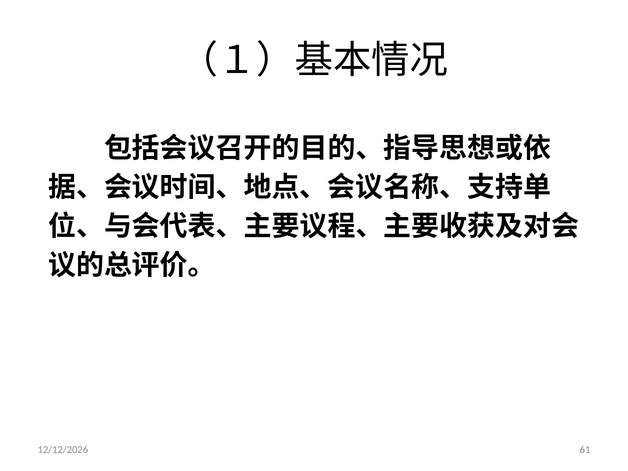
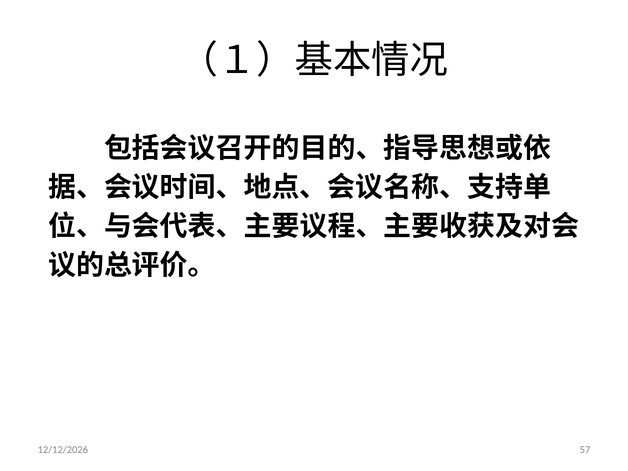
61: 61 -> 57 (585, 450)
